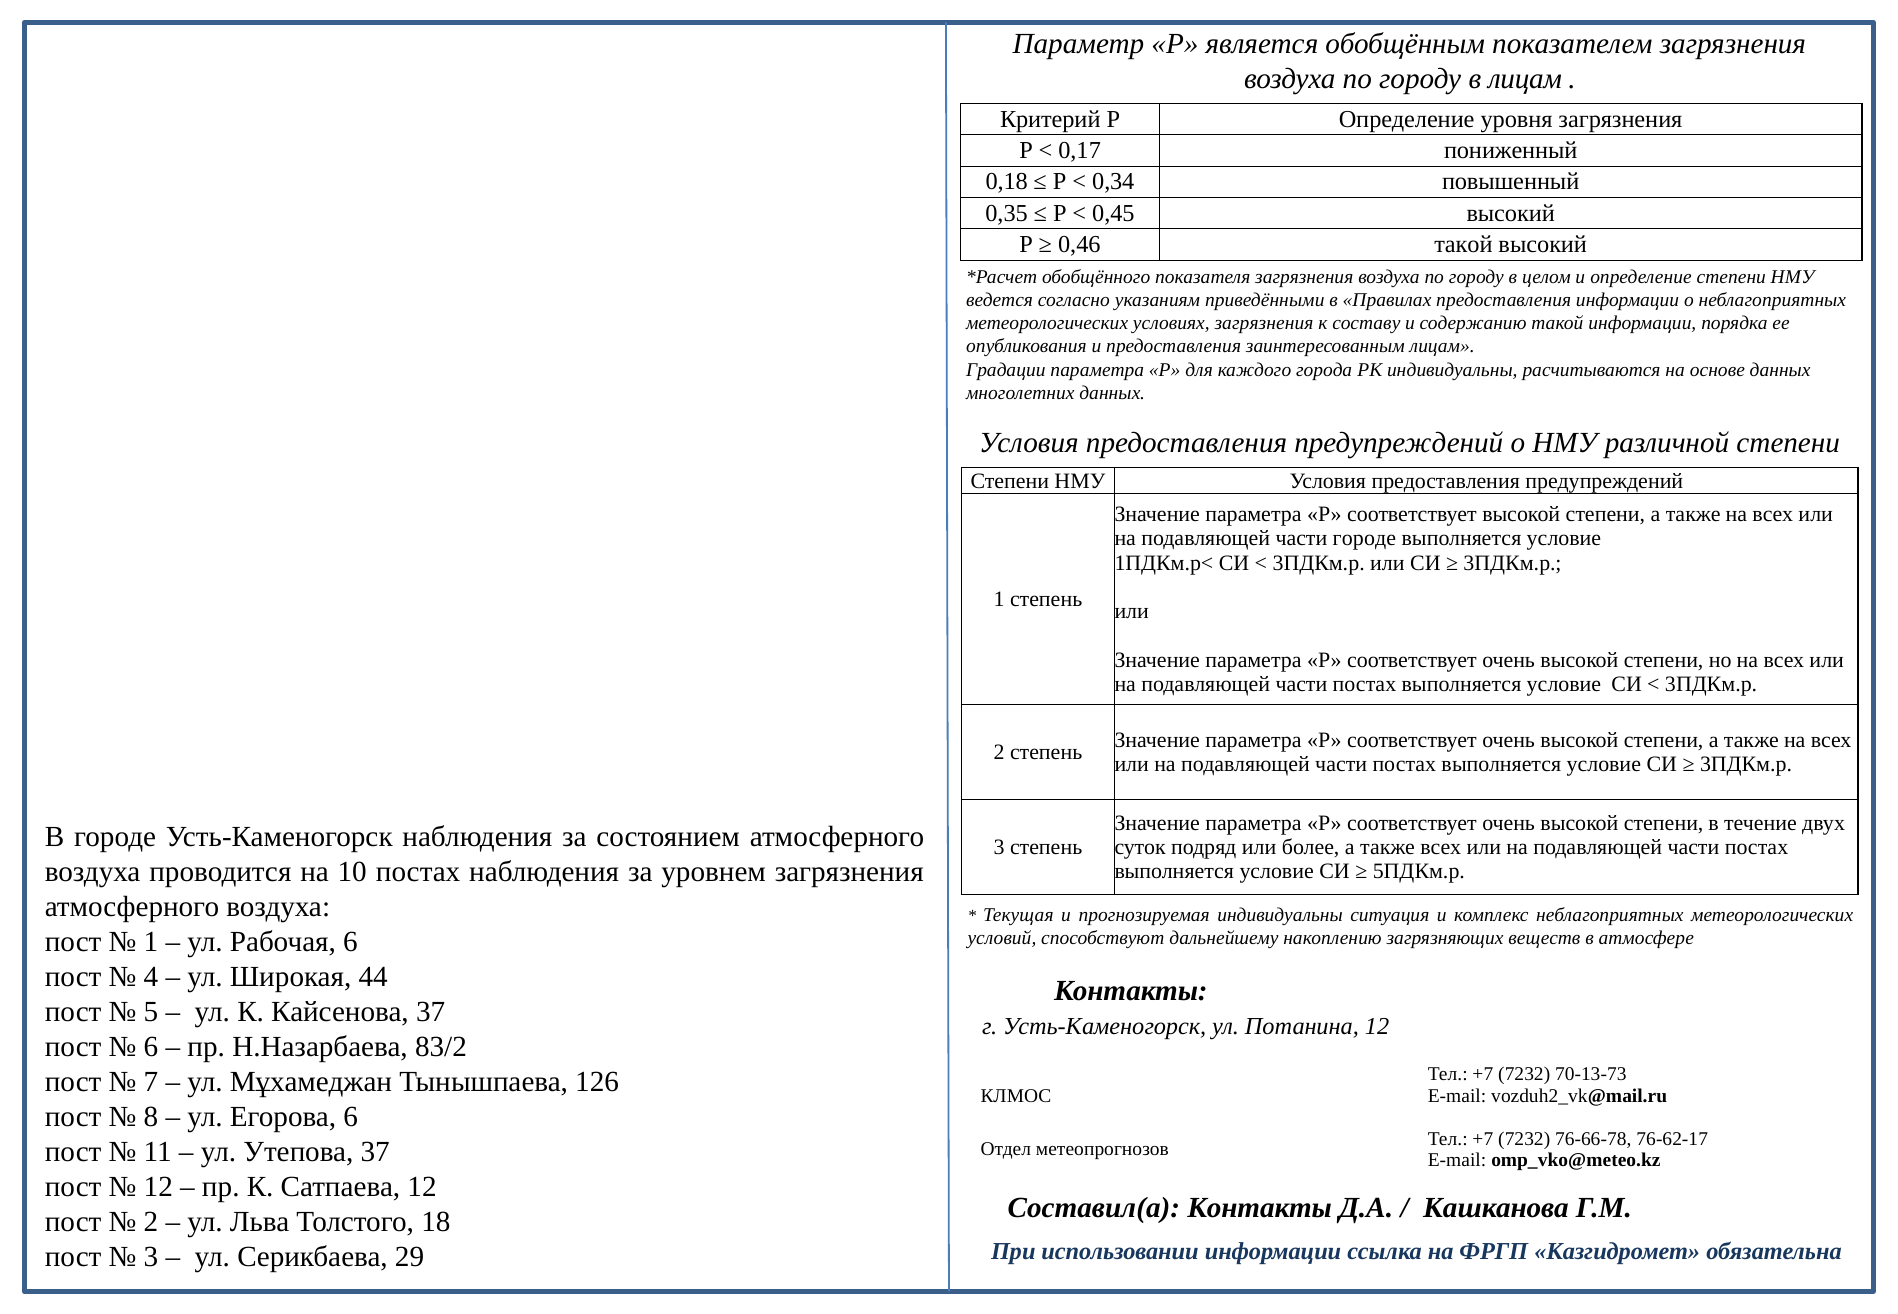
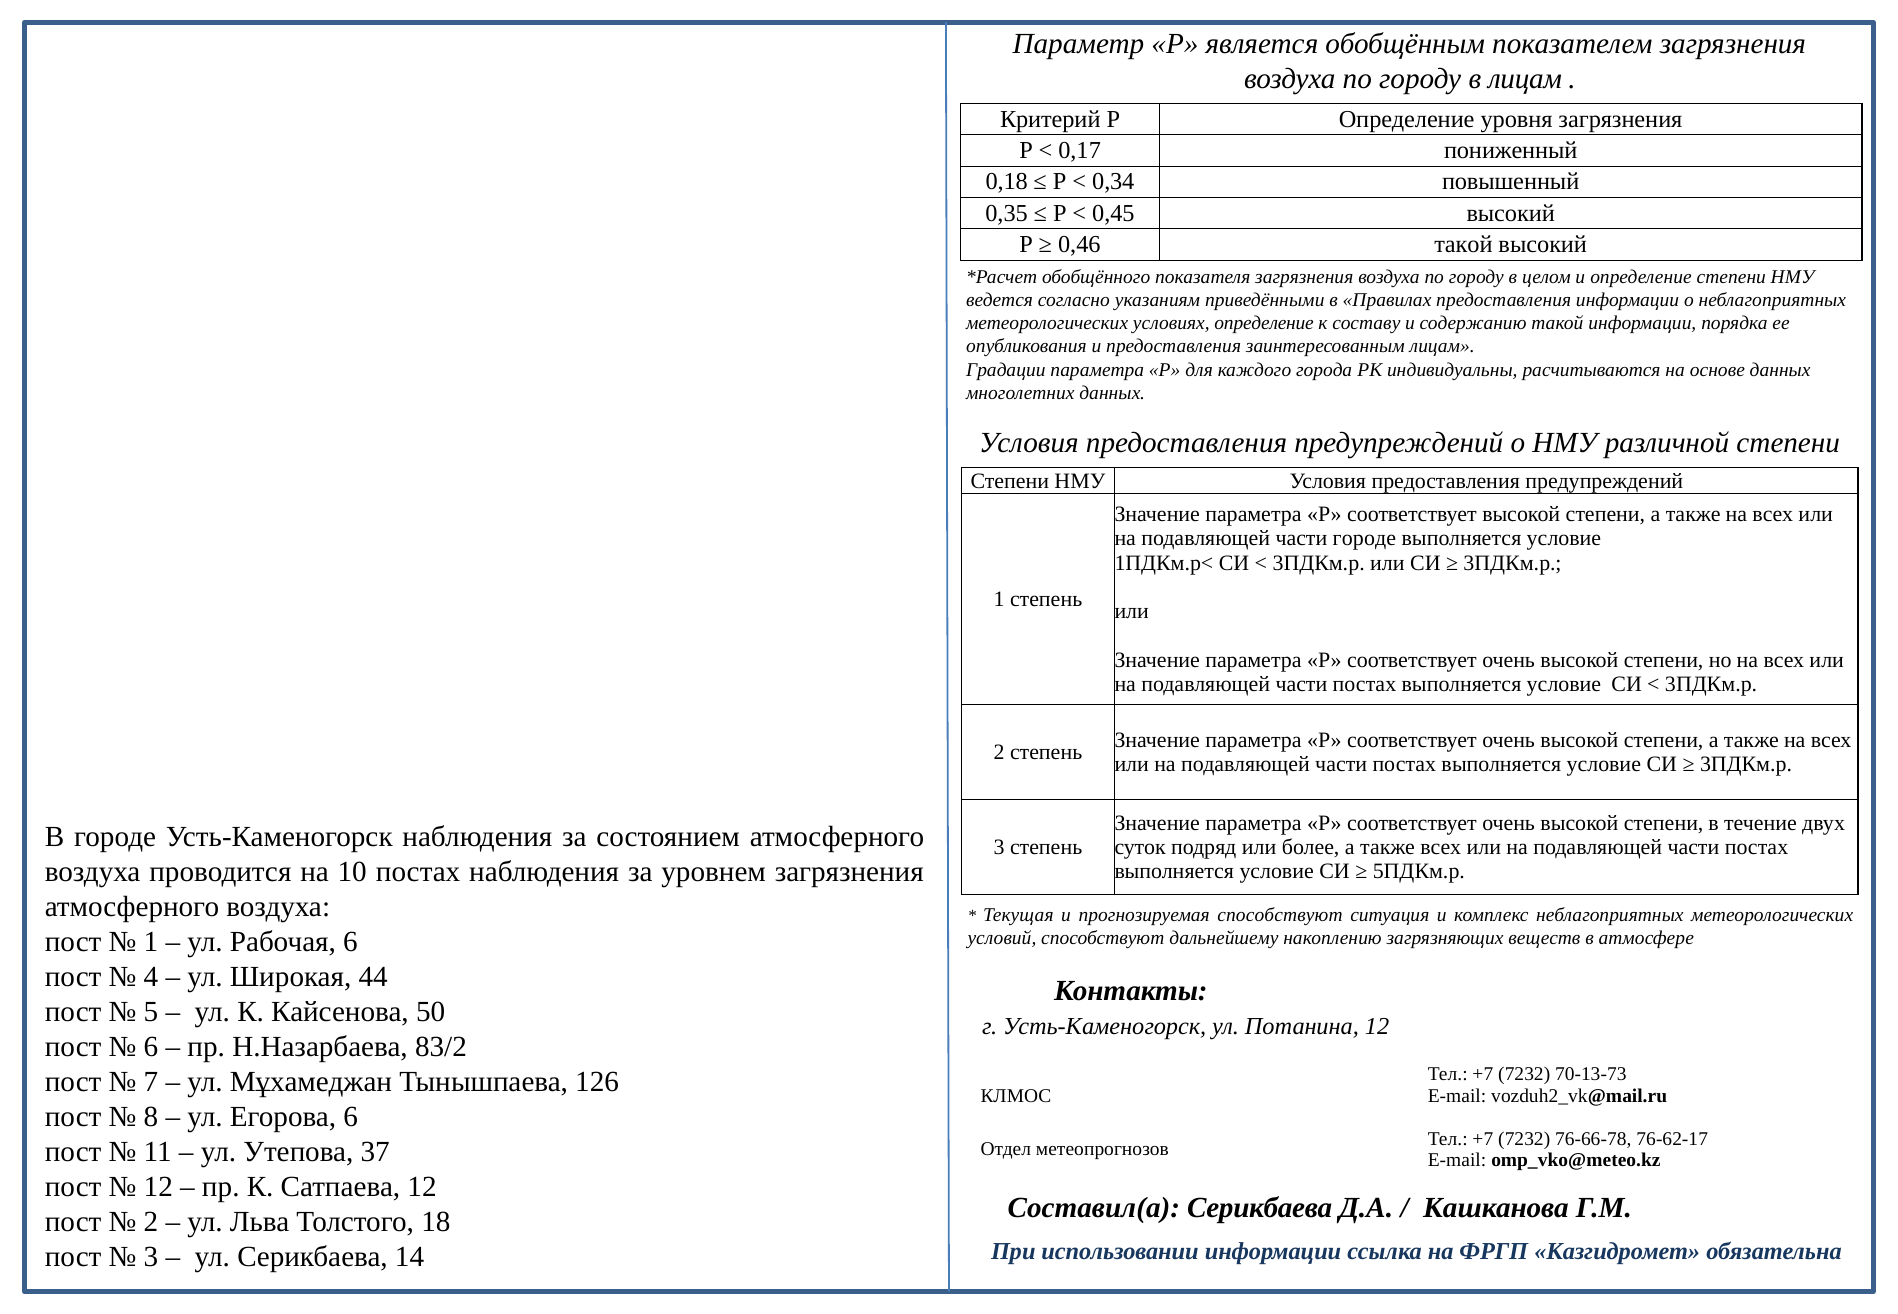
условиях загрязнения: загрязнения -> определение (1264, 323)
прогнозируемая индивидуальны: индивидуальны -> способствуют (1280, 915)
Кайсенова 37: 37 -> 50 (431, 1012)
Составил(а Контакты: Контакты -> Серикбаева (1260, 1207)
29: 29 -> 14 (410, 1257)
